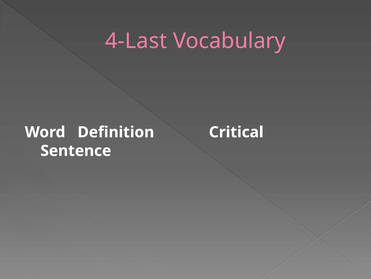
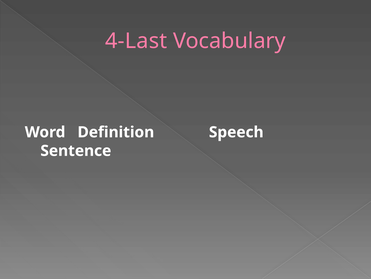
Critical: Critical -> Speech (236, 132)
